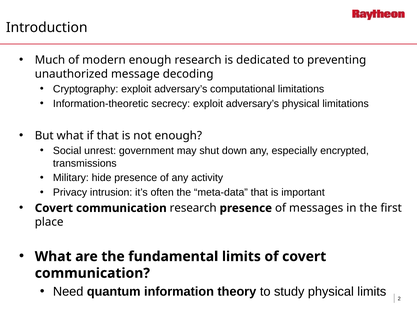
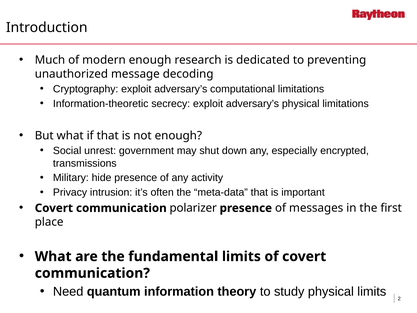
communication research: research -> polarizer (193, 208)
